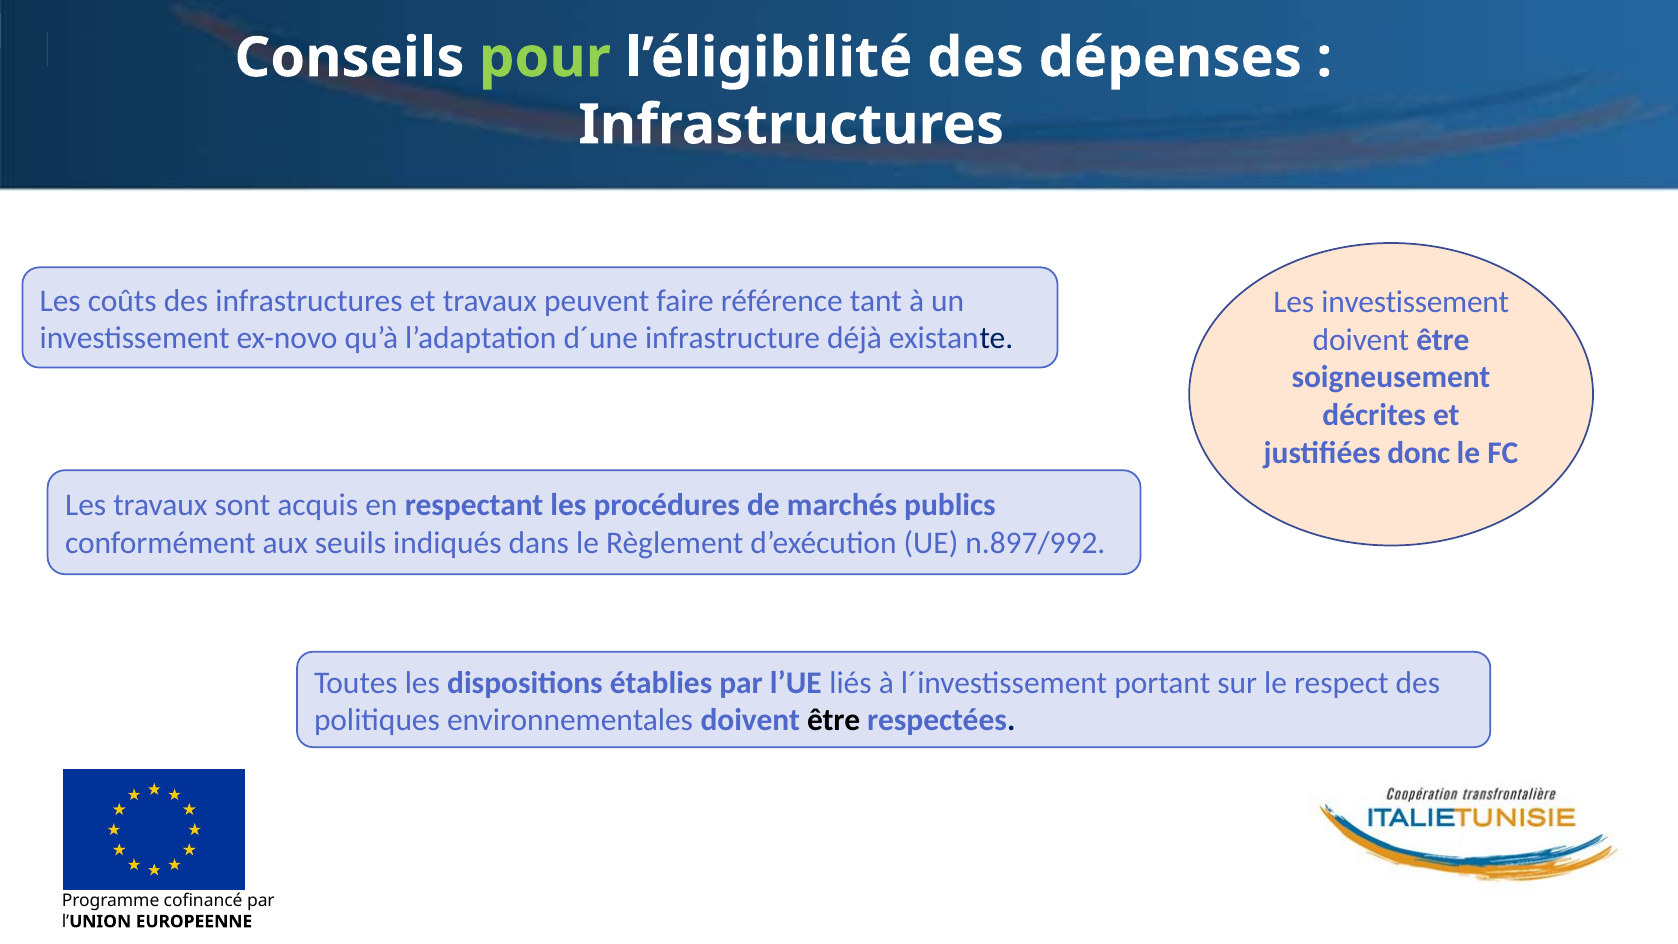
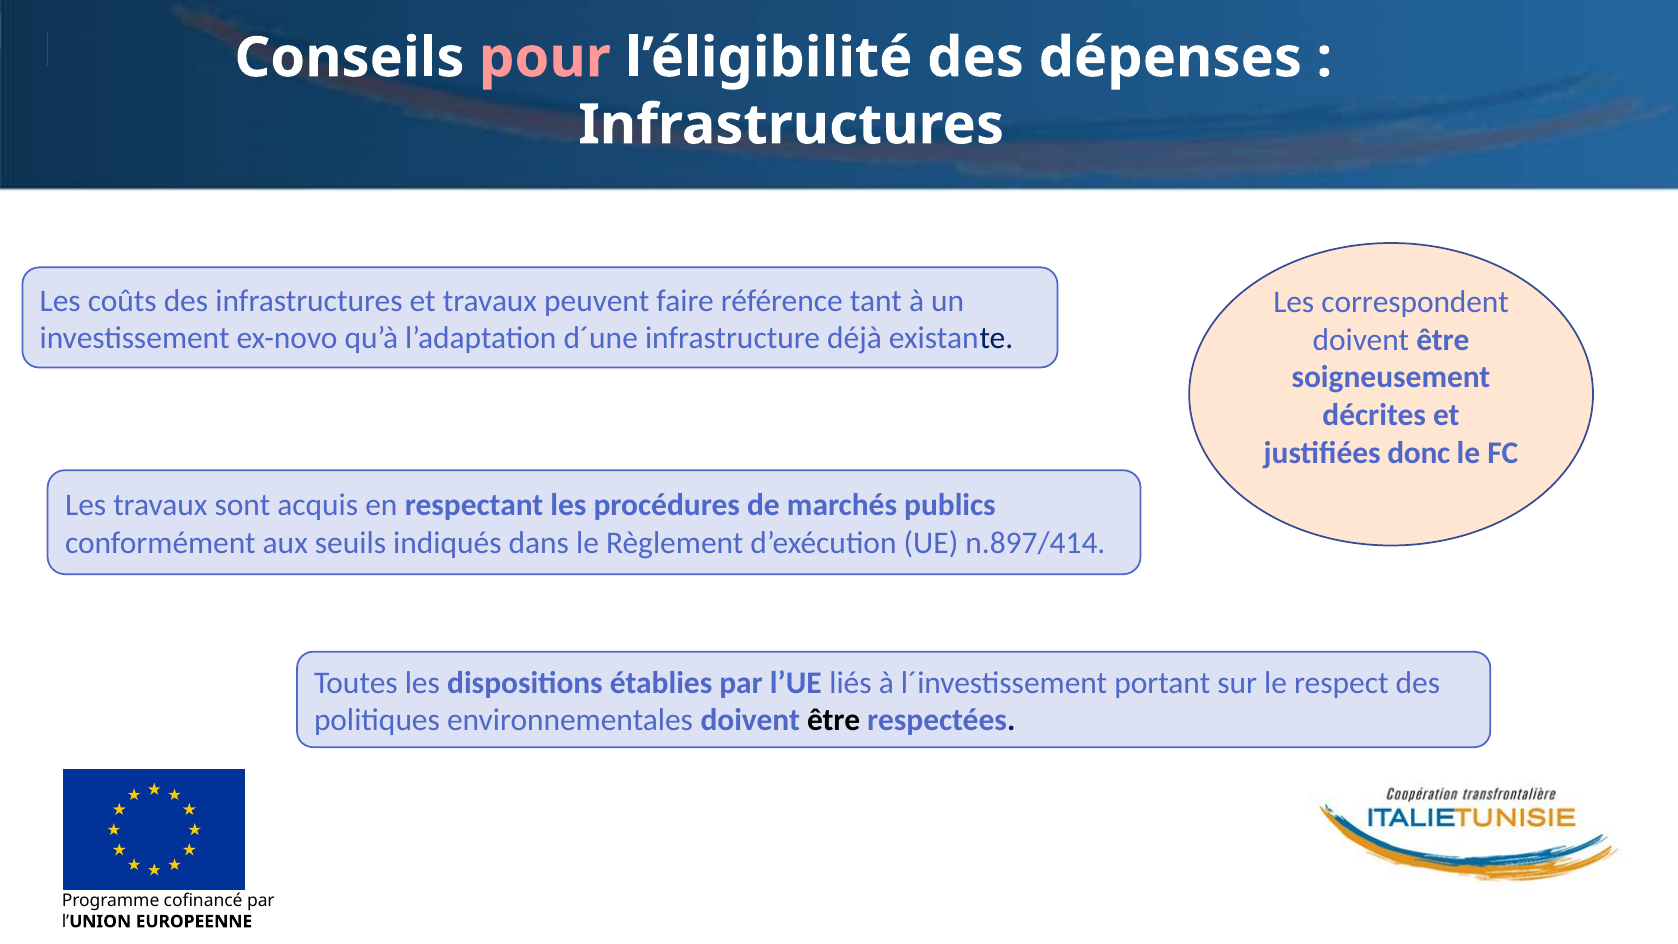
pour colour: light green -> pink (545, 58)
Les investissement: investissement -> correspondent (1415, 302)
n.897/992: n.897/992 -> n.897/414 (1035, 543)
